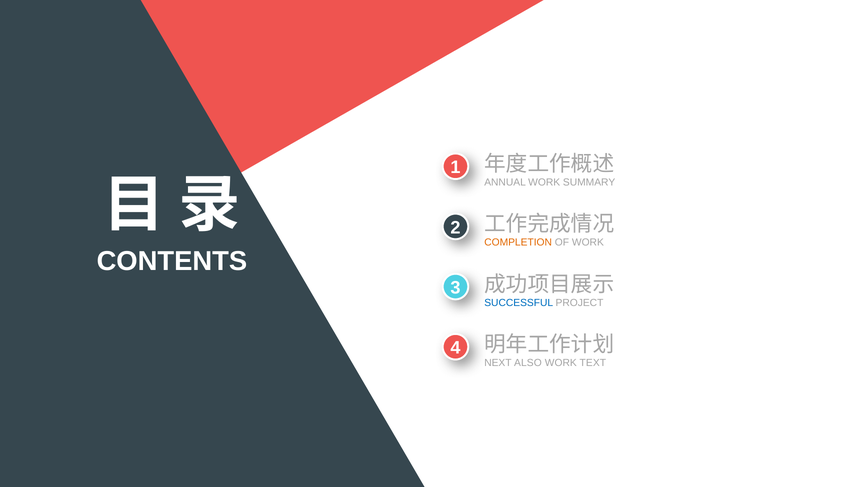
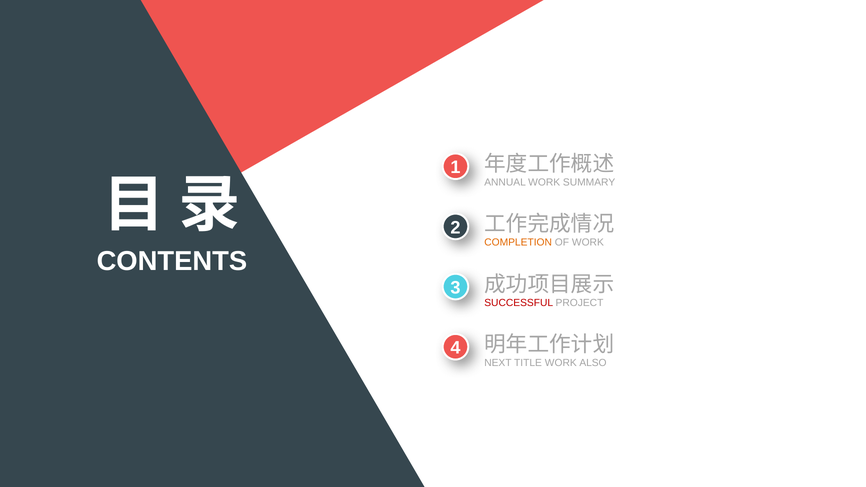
SUCCESSFUL colour: blue -> red (519, 303)
ALSO: ALSO -> TITLE (528, 363)
TEXT: TEXT -> ALSO (593, 363)
